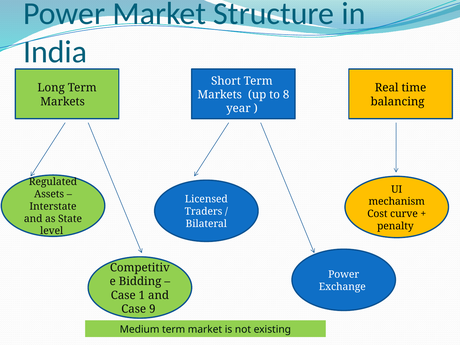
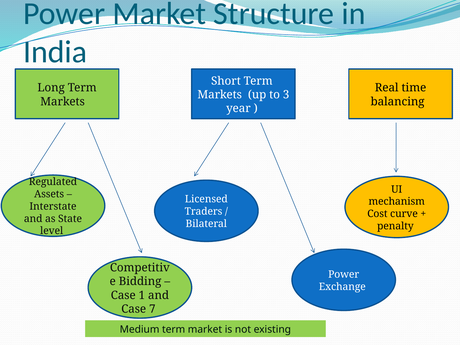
8: 8 -> 3 (286, 95)
9: 9 -> 7 (152, 309)
